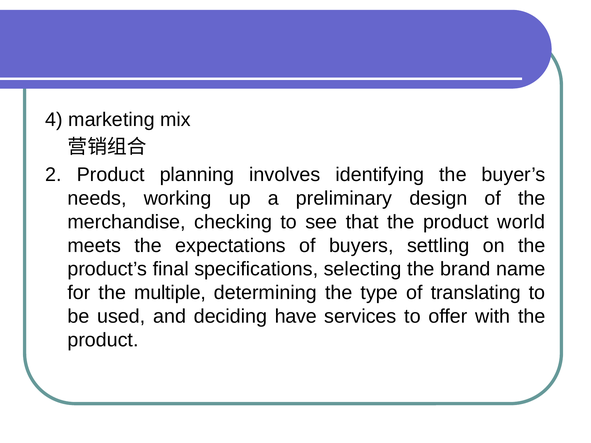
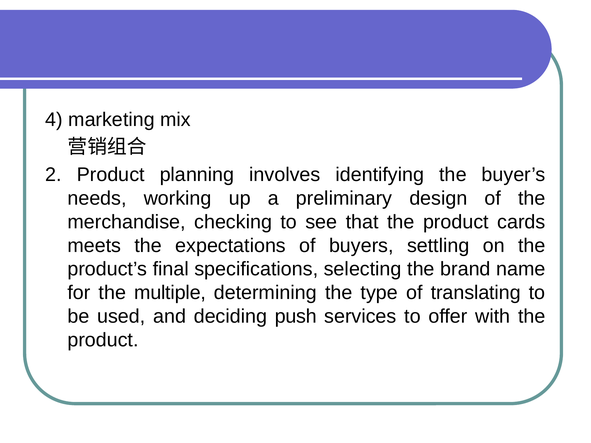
world: world -> cards (521, 222)
have: have -> push (296, 317)
